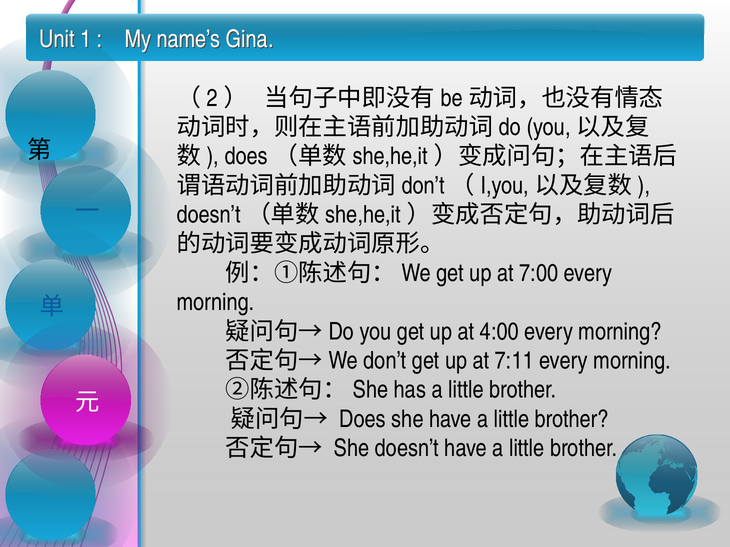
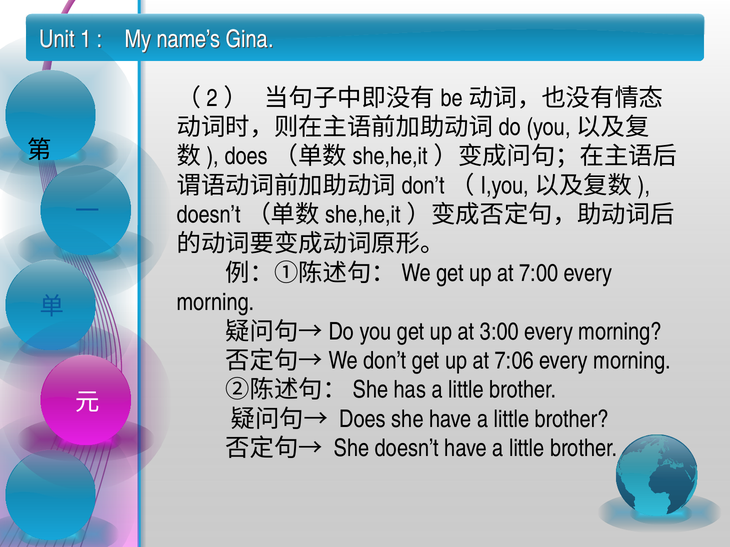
4:00: 4:00 -> 3:00 (499, 332)
7:11: 7:11 -> 7:06 (514, 361)
